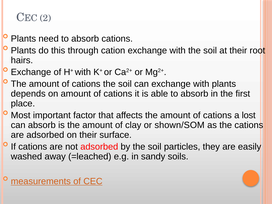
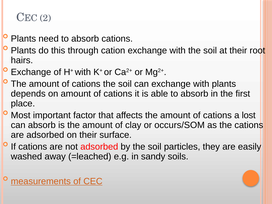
shown/SOM: shown/SOM -> occurs/SOM (180, 125)
